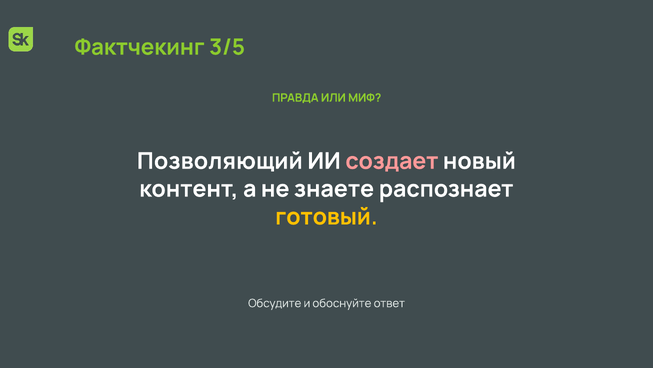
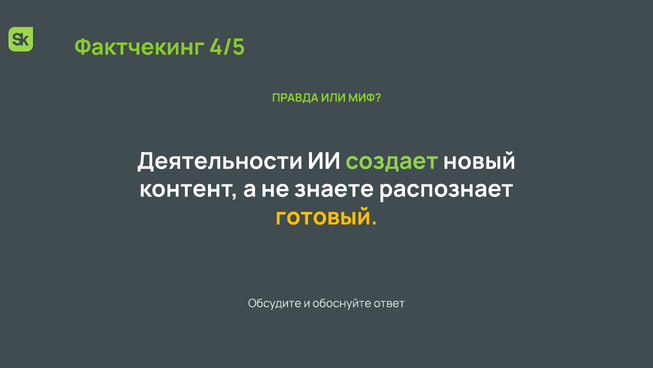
3/5: 3/5 -> 4/5 (227, 47)
Позволяющий: Позволяющий -> Деятельности (220, 161)
создает colour: pink -> light green (392, 161)
